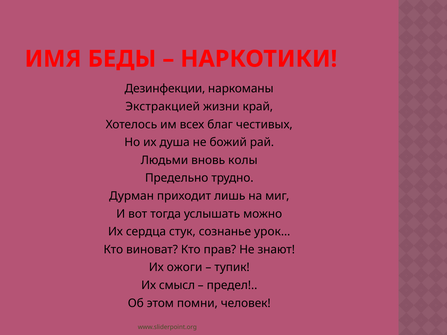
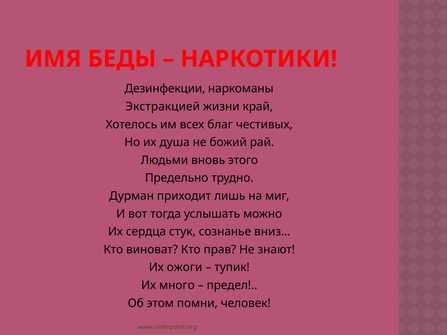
колы: колы -> этого (243, 160)
урок…: урок… -> вниз… (272, 232)
смысл: смысл -> много (177, 285)
